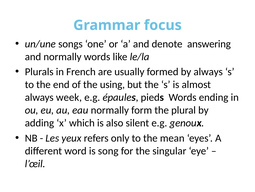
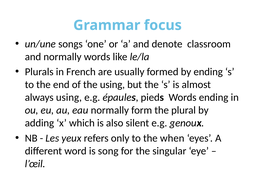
answering: answering -> classroom (209, 44)
by always: always -> ending (208, 72)
always week: week -> using (69, 97)
mean: mean -> when (172, 138)
